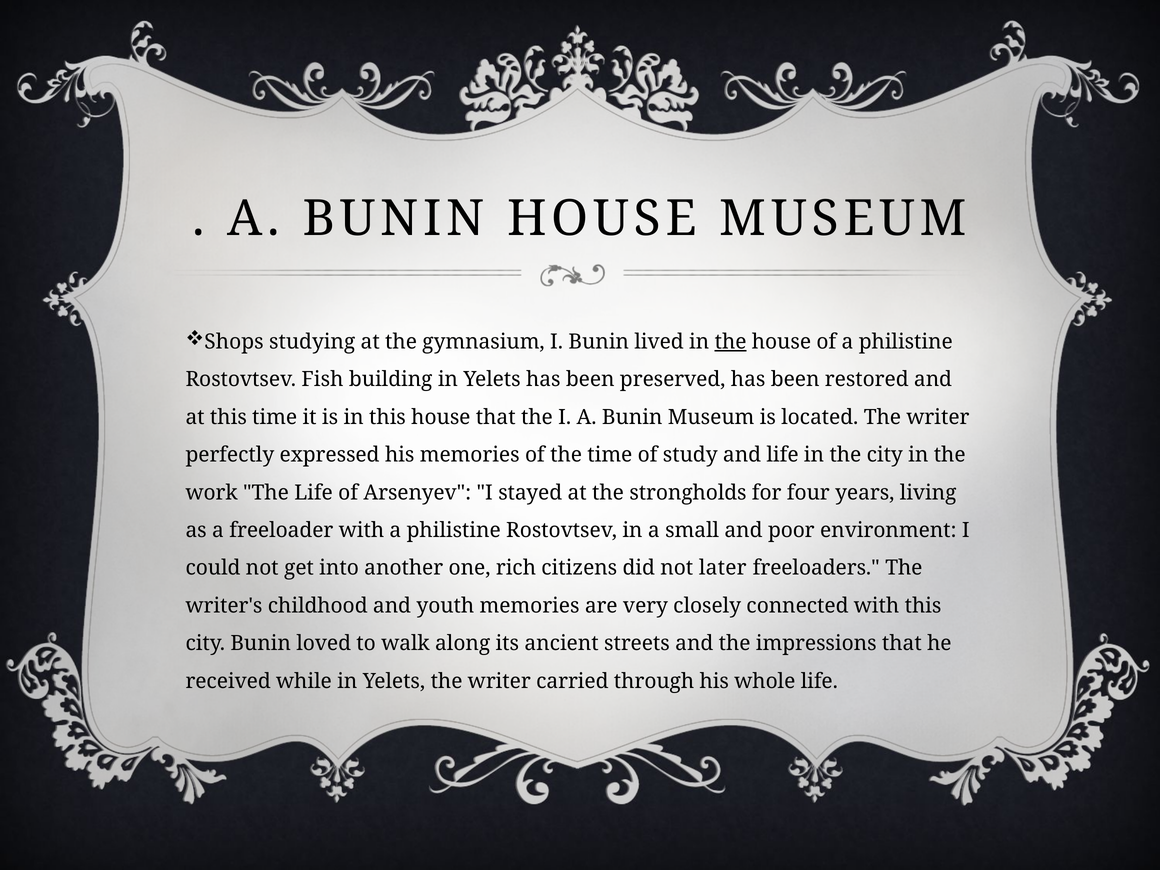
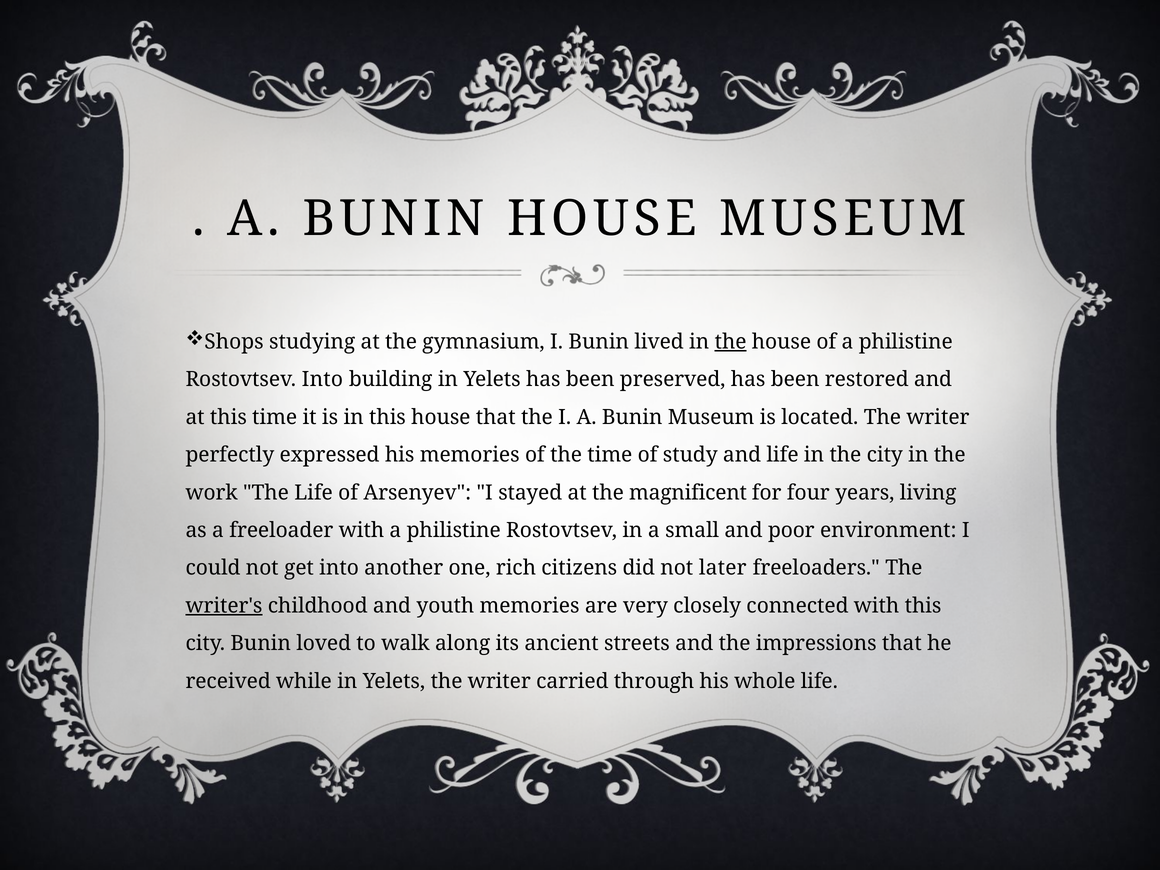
Rostovtsev Fish: Fish -> Into (322, 379)
strongholds: strongholds -> magnificent (688, 493)
writer's underline: none -> present (224, 606)
